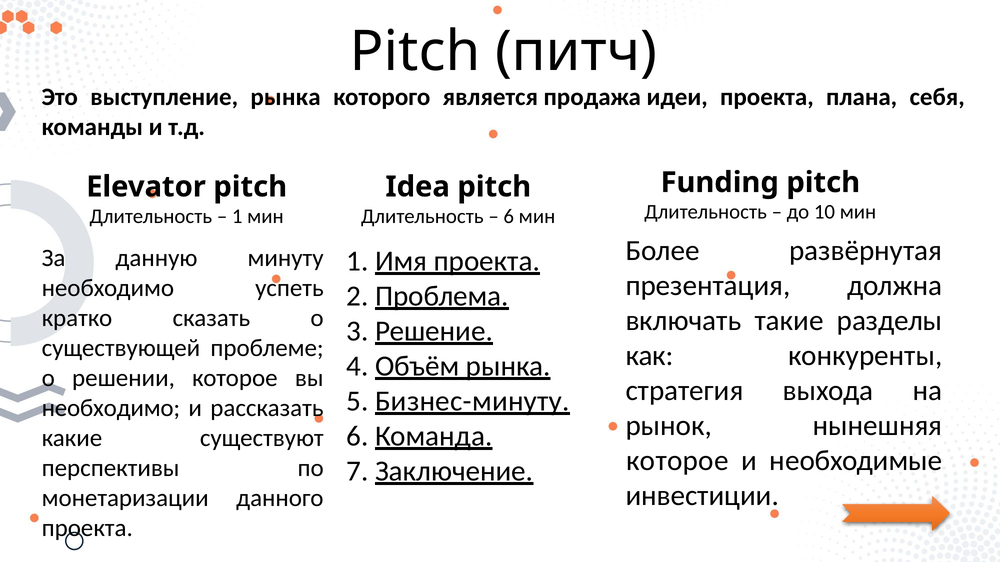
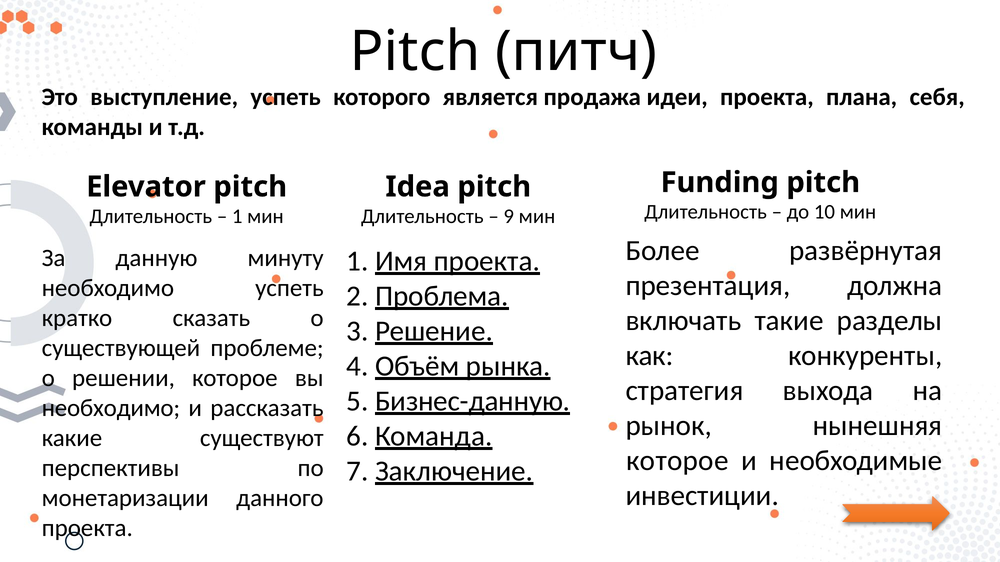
выступление рынка: рынка -> успеть (286, 97)
6: 6 -> 9 (509, 216)
Бизнес-минуту: Бизнес-минуту -> Бизнес-данную (473, 401)
